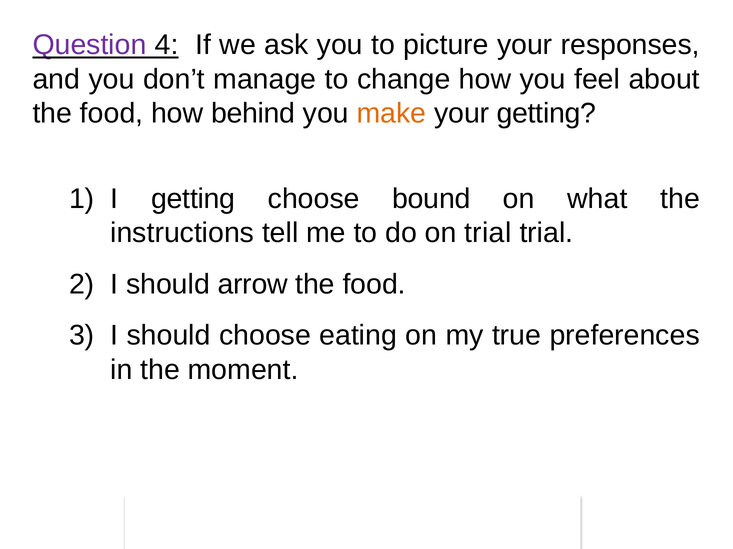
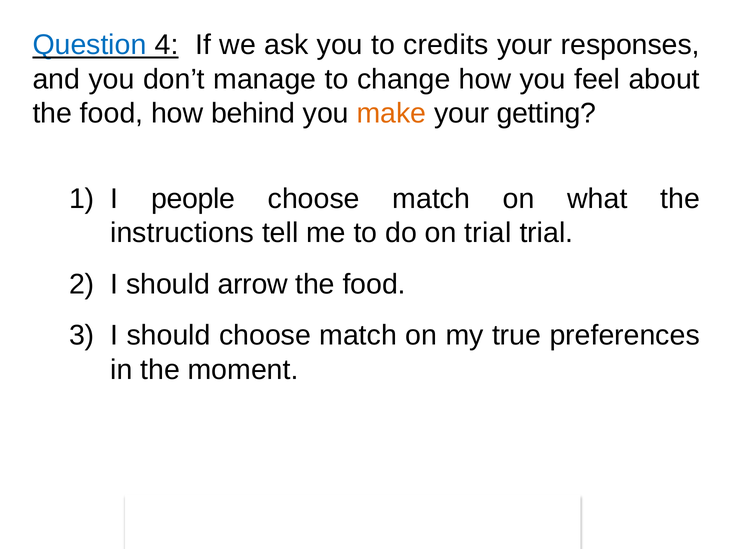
Question colour: purple -> blue (90, 45)
picture: picture -> credits (446, 45)
I getting: getting -> people (193, 199)
bound: bound -> match (431, 199)
should choose eating: eating -> match (358, 336)
